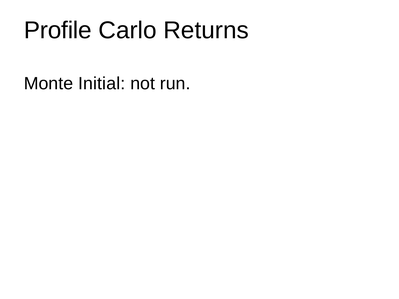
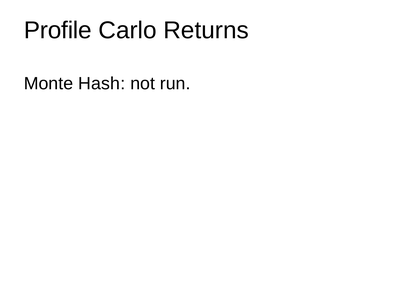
Initial: Initial -> Hash (102, 84)
